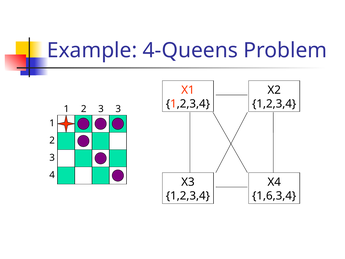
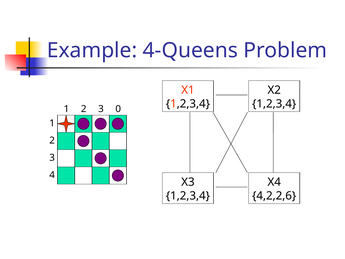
2 3: 3 -> 0 (118, 109)
1,6,3,4: 1,6,3,4 -> 4,2,2,6 (274, 196)
